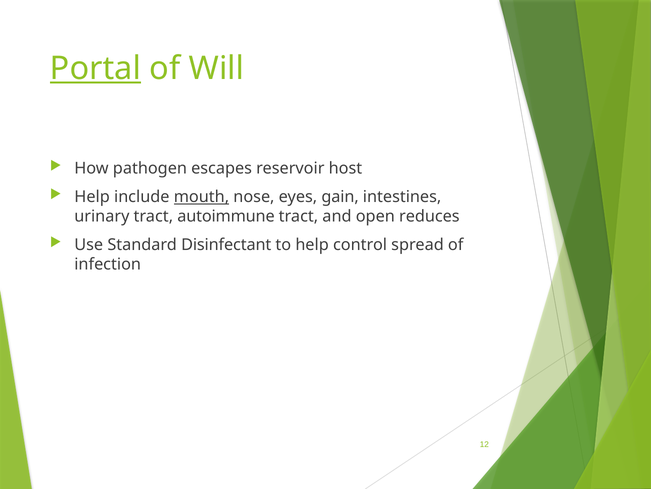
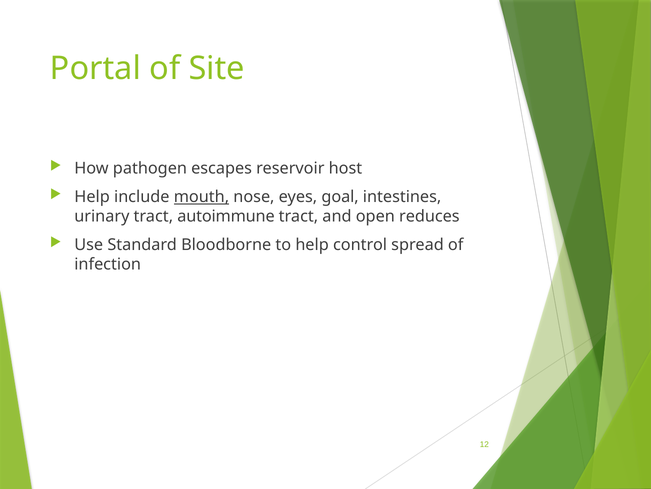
Portal underline: present -> none (95, 68)
Will: Will -> Site (217, 68)
gain: gain -> goal (340, 197)
Disinfectant: Disinfectant -> Bloodborne (226, 245)
